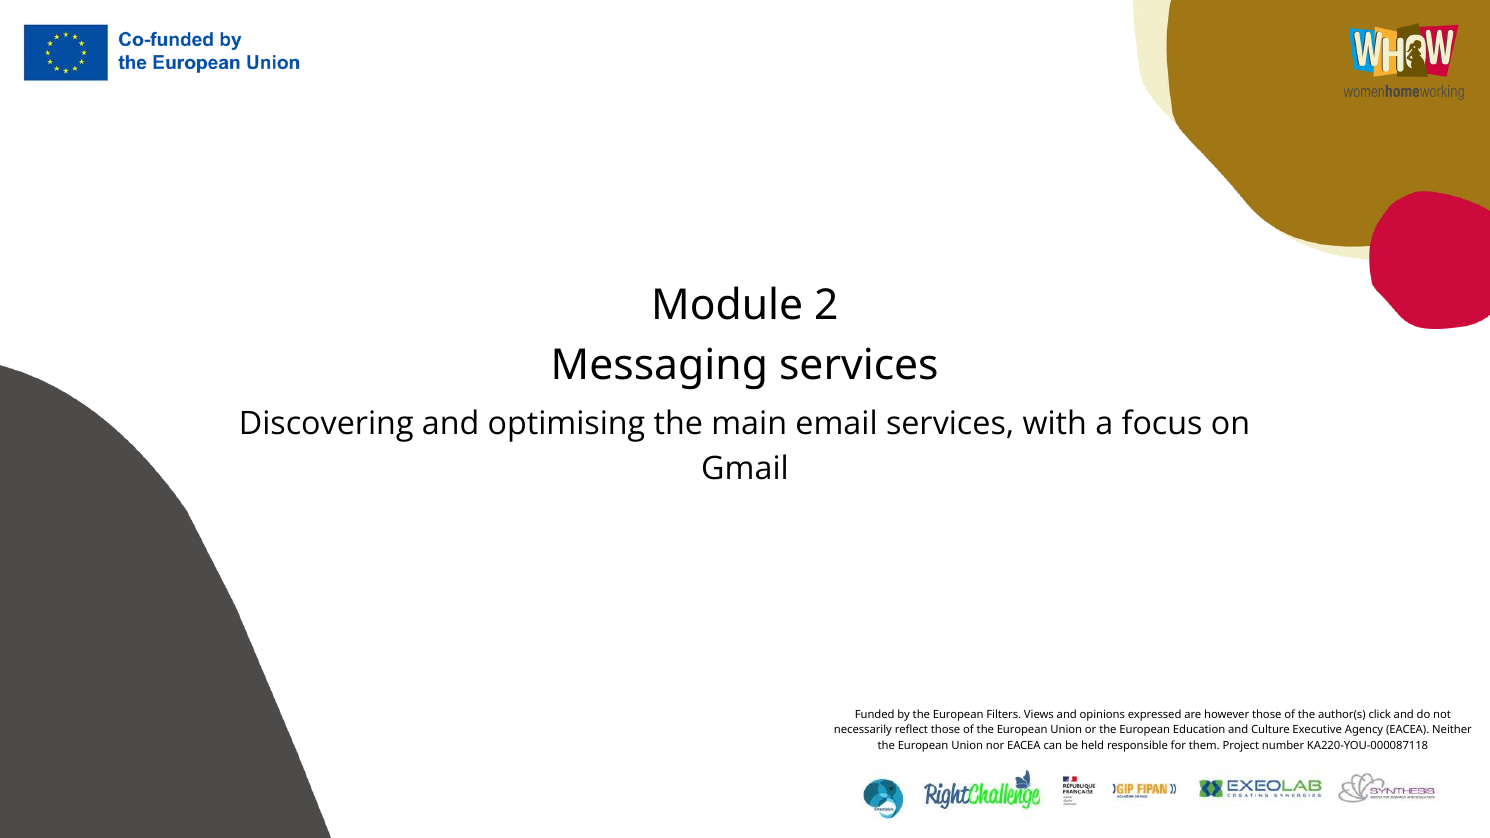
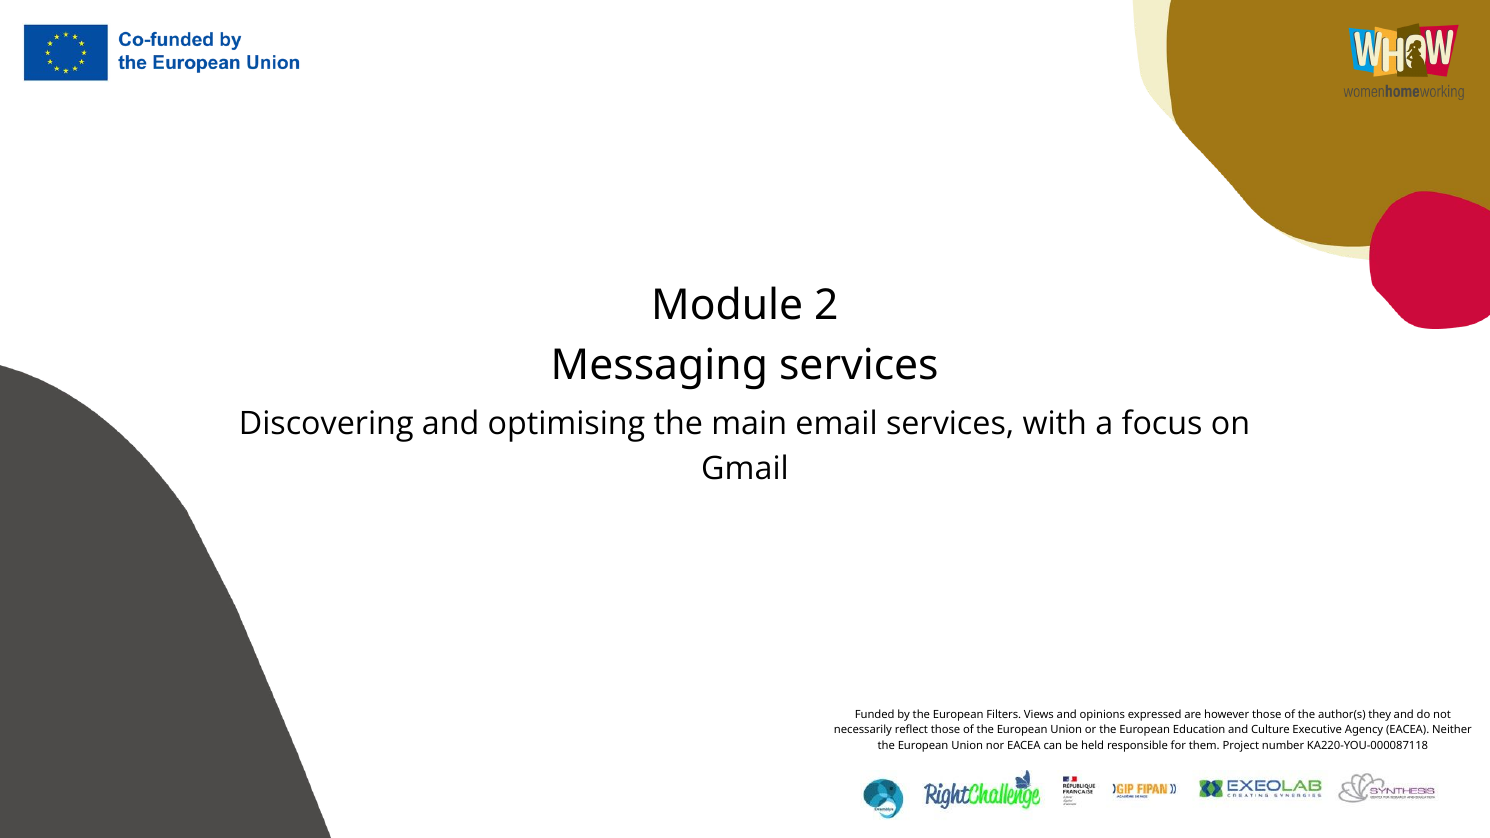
click: click -> they (1380, 714)
